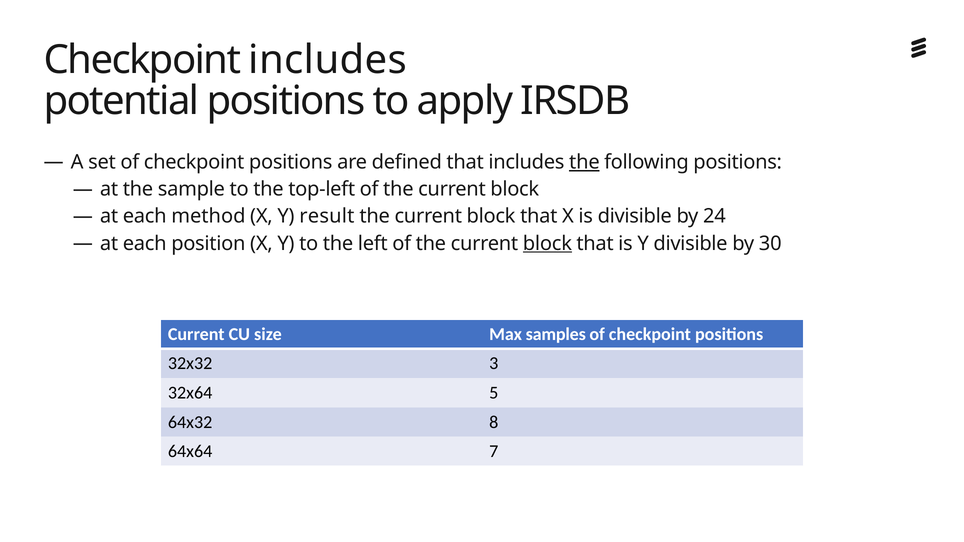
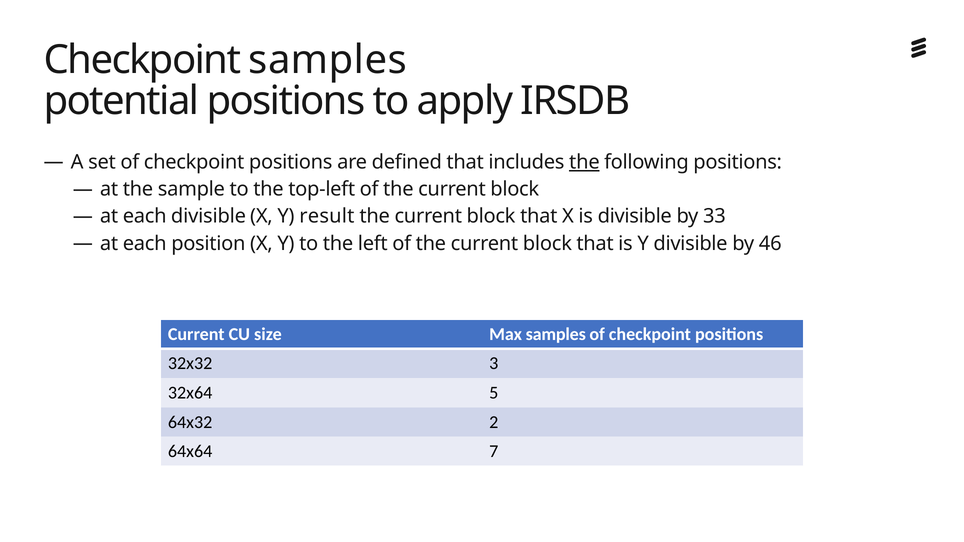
Checkpoint includes: includes -> samples (328, 60)
each method: method -> divisible (208, 216)
24: 24 -> 33 (714, 216)
block underline: present -> none (547, 244)
30: 30 -> 46 (770, 244)
8: 8 -> 2 (494, 422)
